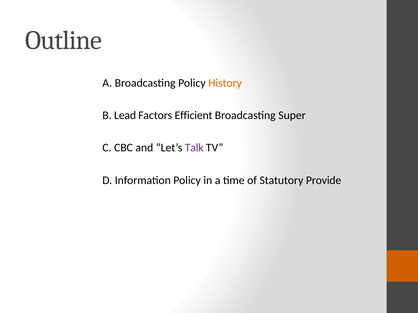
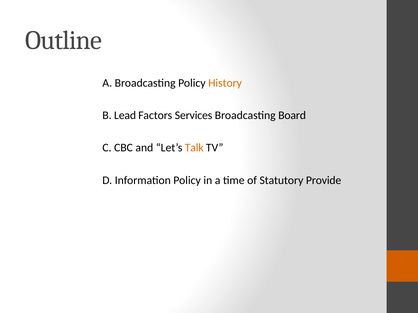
Efficient: Efficient -> Services (194, 116)
Super: Super -> Board (292, 116)
Talk colour: purple -> orange (194, 148)
